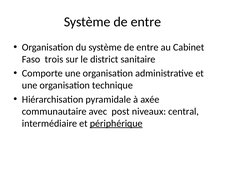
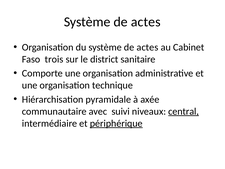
entre: entre -> actes (146, 22)
du système de entre: entre -> actes (147, 47)
post: post -> suivi (121, 111)
central underline: none -> present (184, 111)
